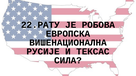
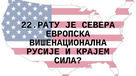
РОБОВА: РОБОВА -> СЕВЕРА (98, 25)
ТЕКСАС: ТЕКСАС -> КРАЈЕМ (93, 52)
